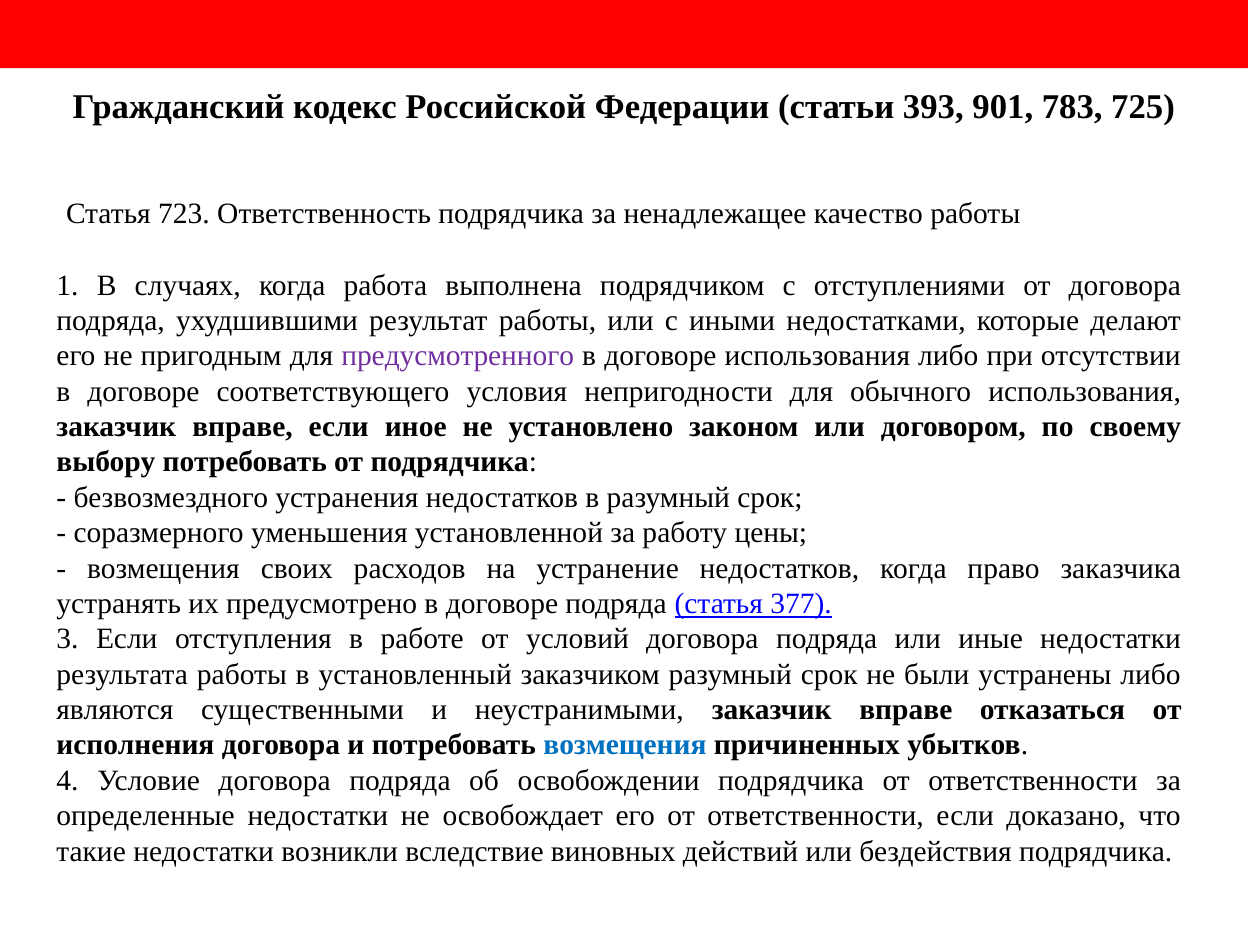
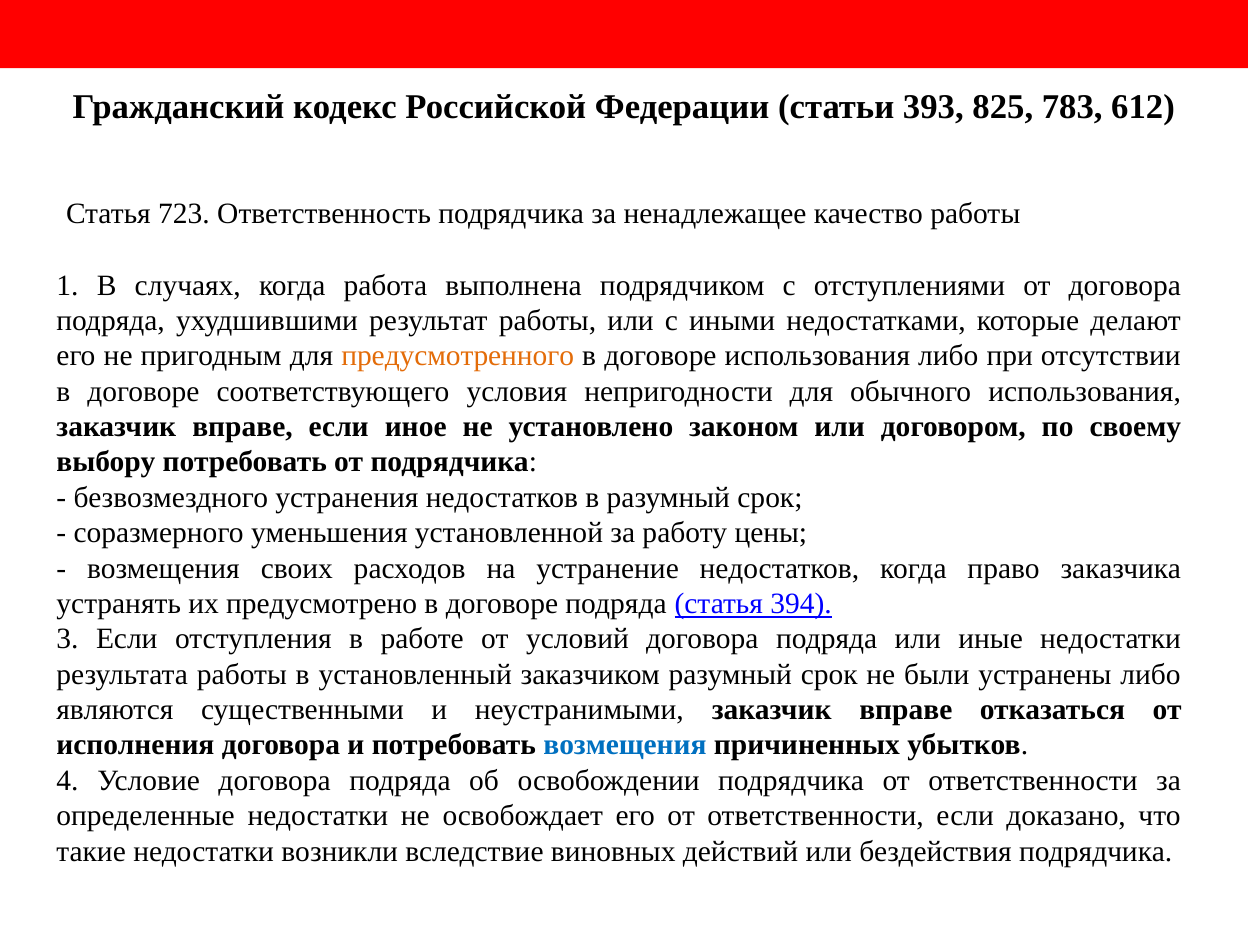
901: 901 -> 825 (1003, 107)
725: 725 -> 612 (1143, 107)
предусмотренного colour: purple -> orange (458, 356)
377: 377 -> 394 (801, 604)
